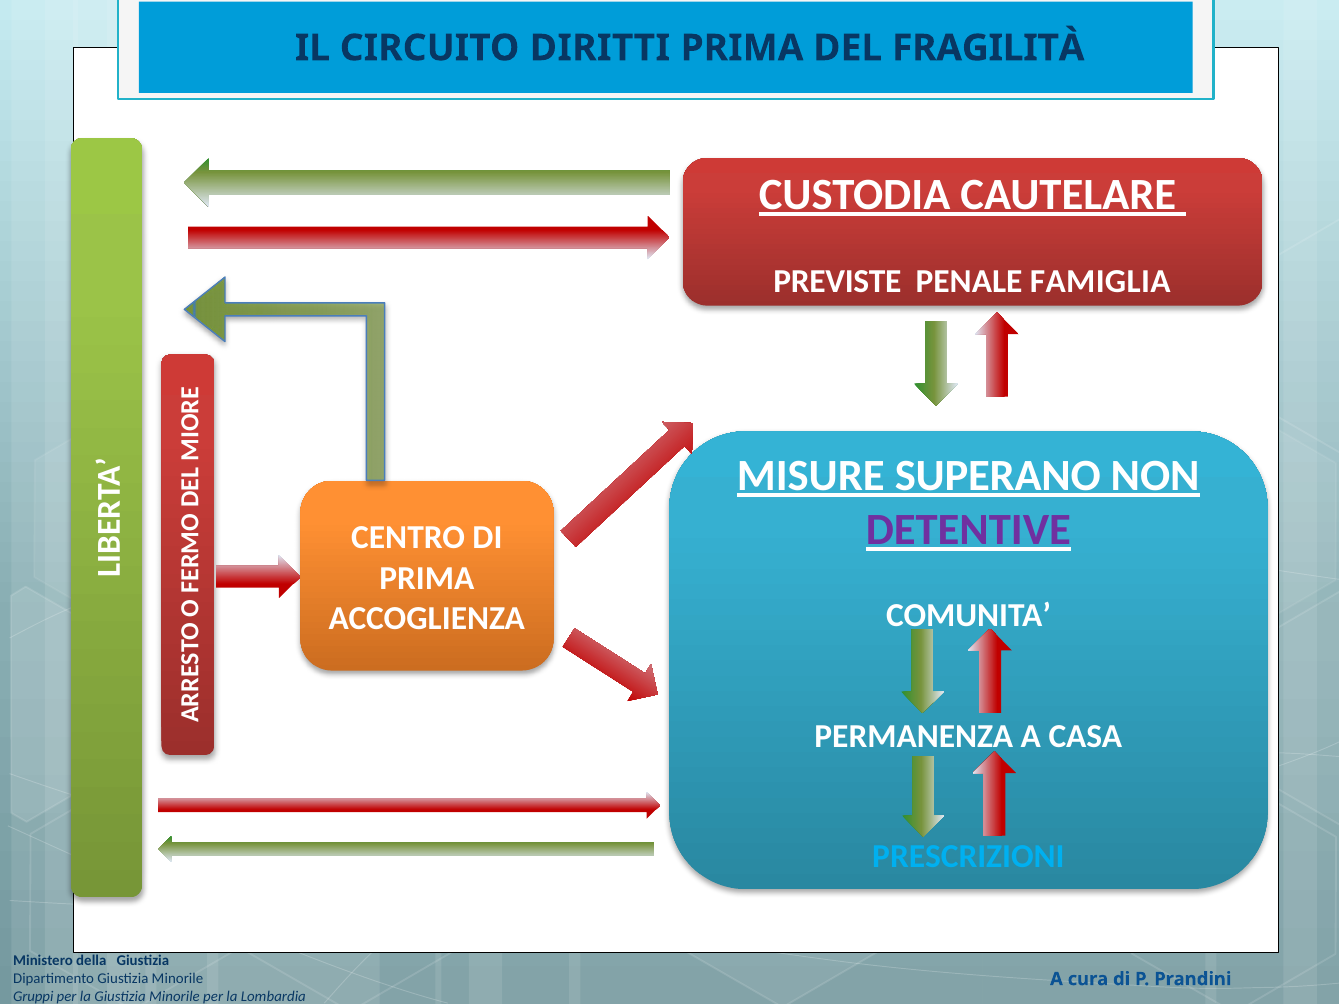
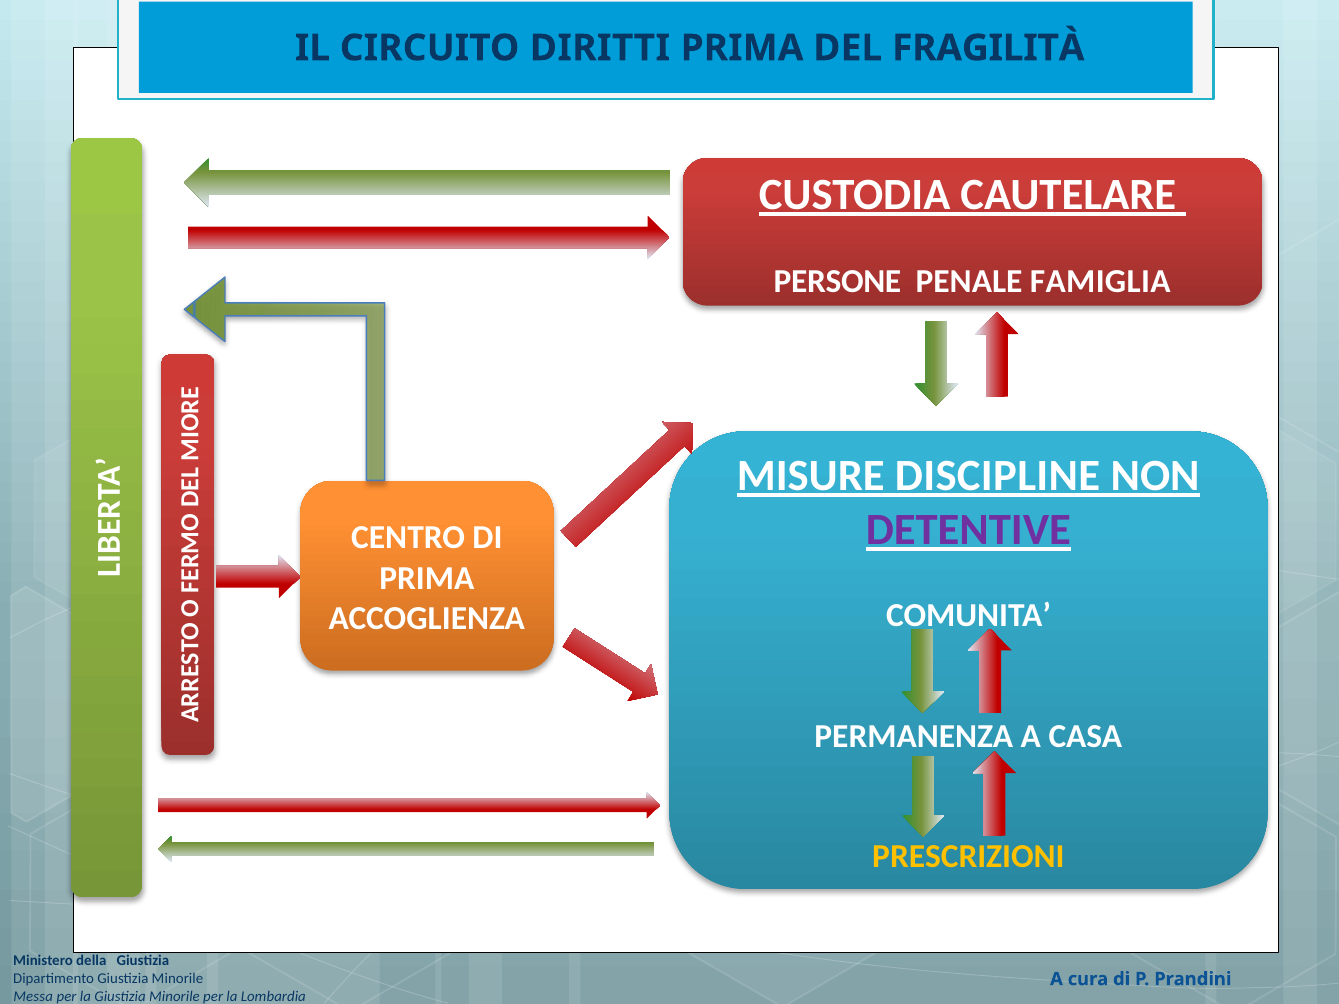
PREVISTE: PREVISTE -> PERSONE (837, 281)
SUPERANO: SUPERANO -> DISCIPLINE (998, 476)
PRESCRIZIONI colour: light blue -> yellow (968, 857)
Gruppi: Gruppi -> Messa (33, 997)
